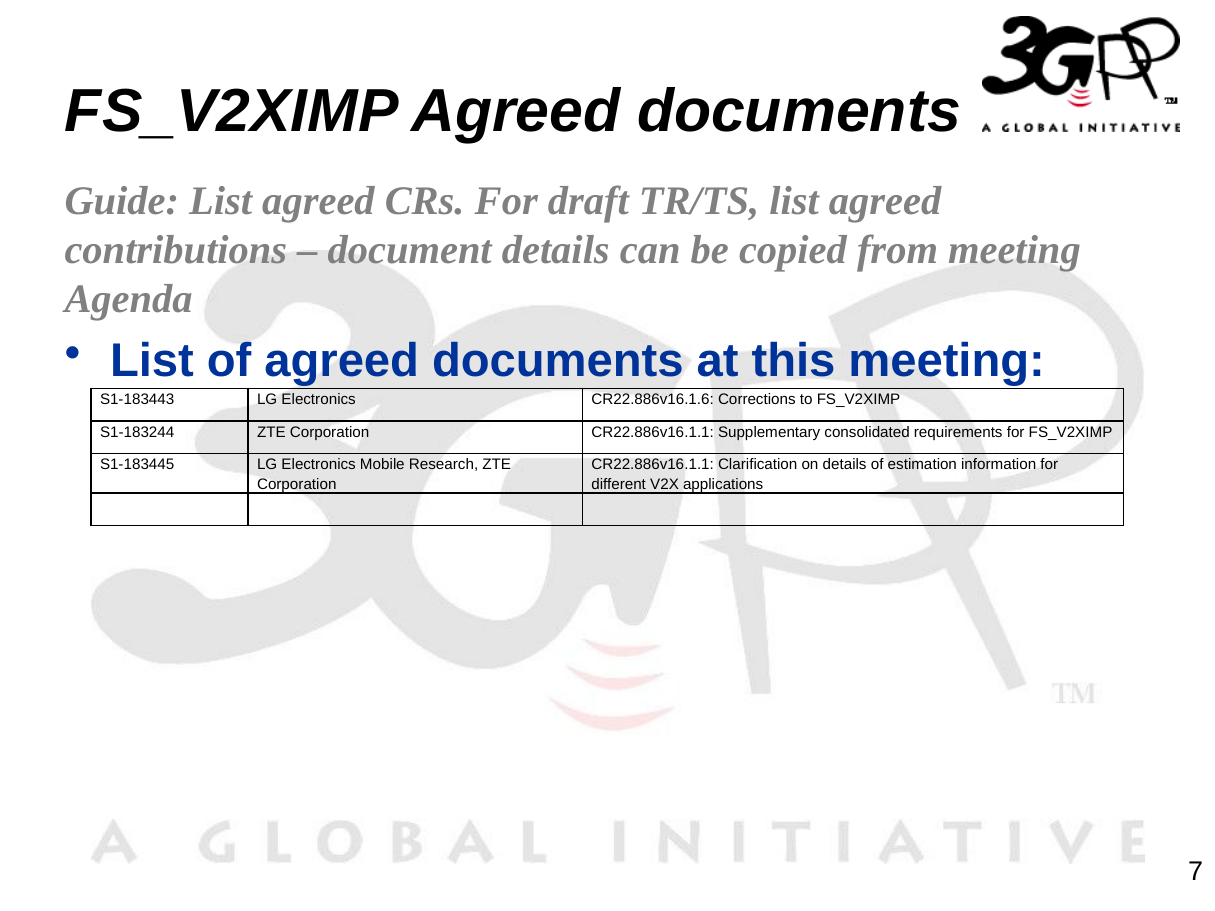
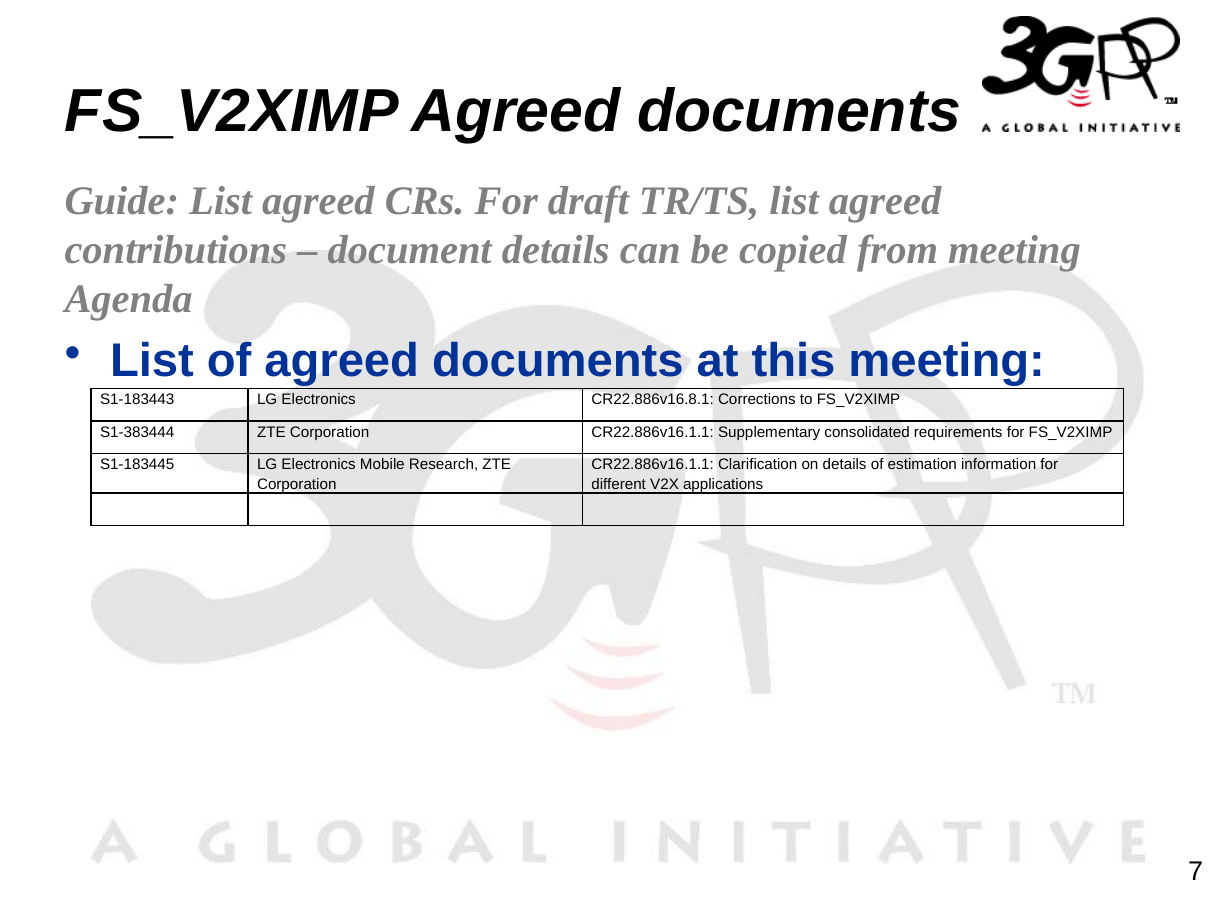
CR22.886v16.1.6: CR22.886v16.1.6 -> CR22.886v16.8.1 (653, 400)
S1-183244: S1-183244 -> S1-383444 (137, 432)
